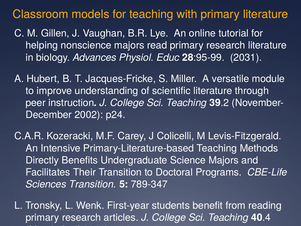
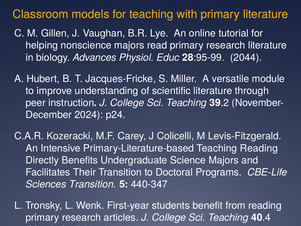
2031: 2031 -> 2044 (246, 57)
2002: 2002 -> 2024 (89, 115)
Teaching Methods: Methods -> Reading (259, 148)
789-347: 789-347 -> 440-347 (149, 184)
